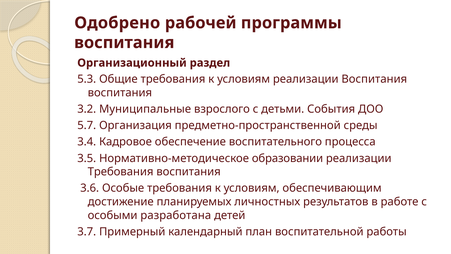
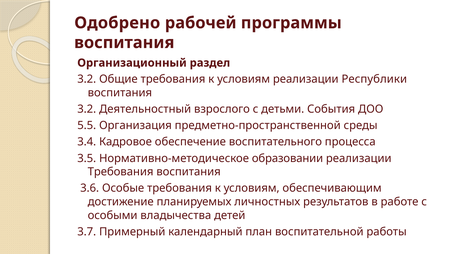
5.3: 5.3 -> 3.2 (87, 79)
реализации Воспитания: Воспитания -> Республики (374, 79)
Муниципальные: Муниципальные -> Деятельностный (145, 109)
5.7: 5.7 -> 5.5 (87, 125)
разработана: разработана -> владычества (176, 215)
